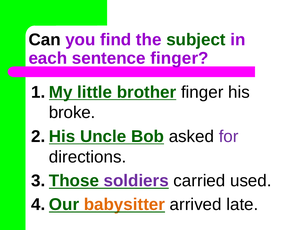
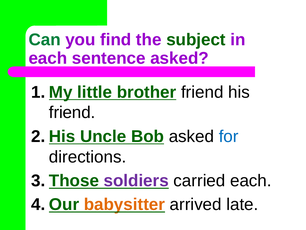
Can colour: black -> green (45, 40)
sentence finger: finger -> asked (180, 58)
brother finger: finger -> friend (202, 92)
broke: broke -> friend (72, 112)
for colour: purple -> blue (229, 136)
carried used: used -> each (251, 180)
